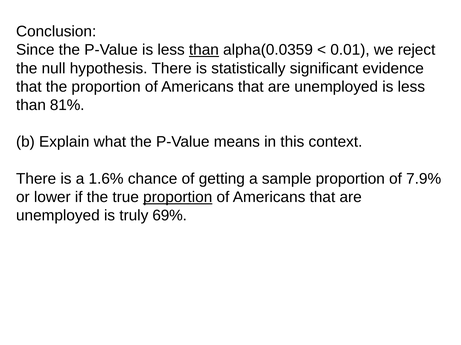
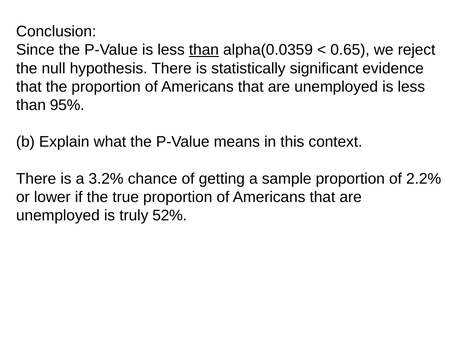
0.01: 0.01 -> 0.65 (350, 50)
81%: 81% -> 95% (67, 105)
1.6%: 1.6% -> 3.2% (106, 179)
7.9%: 7.9% -> 2.2% (424, 179)
proportion underline: present -> none (178, 198)
69%: 69% -> 52% (170, 216)
